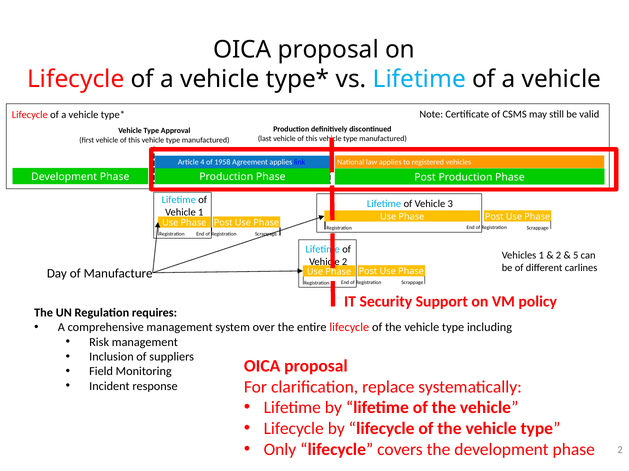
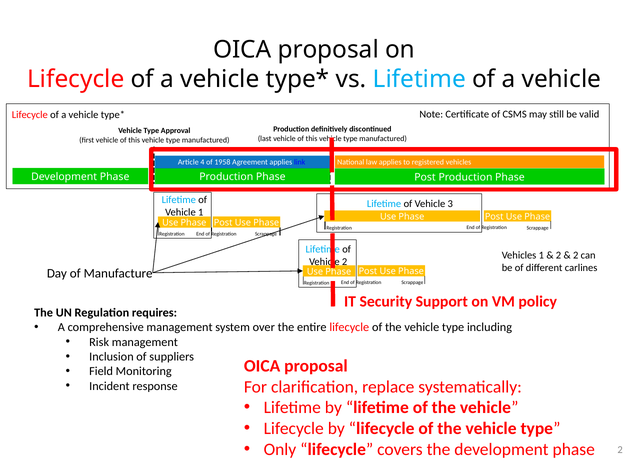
5: 5 -> 2 (576, 256)
